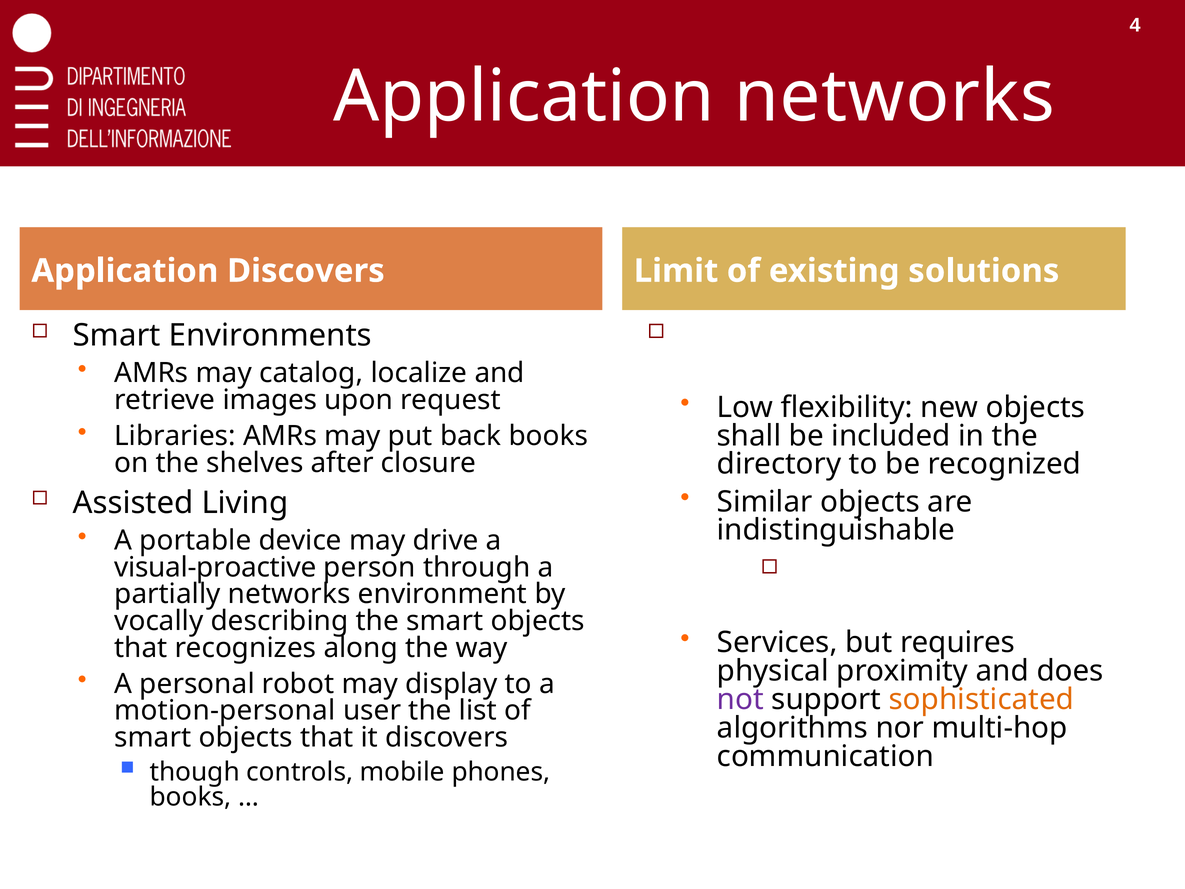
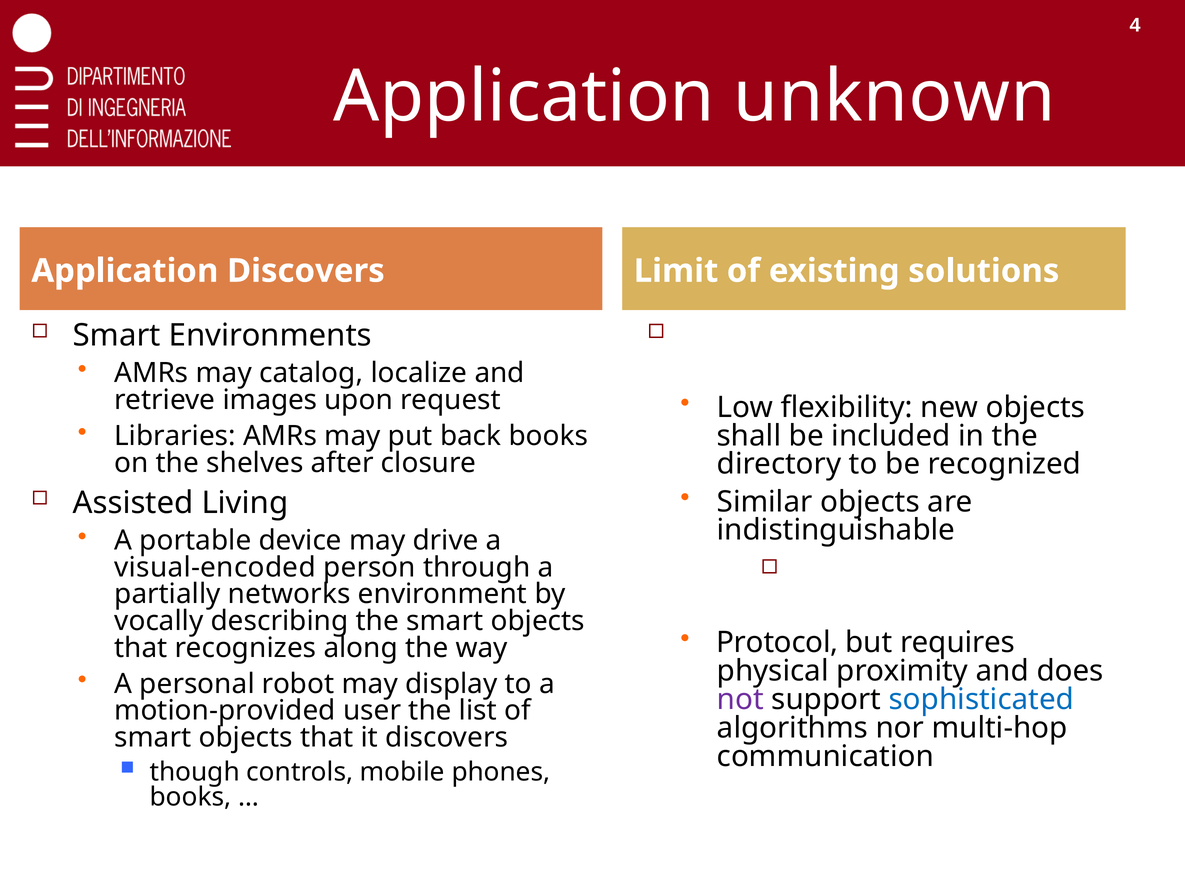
Application networks: networks -> unknown (894, 97)
visual-proactive: visual-proactive -> visual-encoded (215, 567)
Services: Services -> Protocol (777, 642)
sophisticated colour: orange -> blue (981, 699)
motion-personal: motion-personal -> motion-provided (225, 711)
